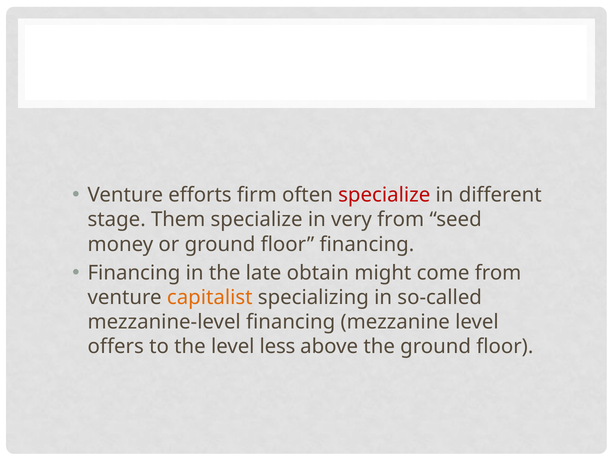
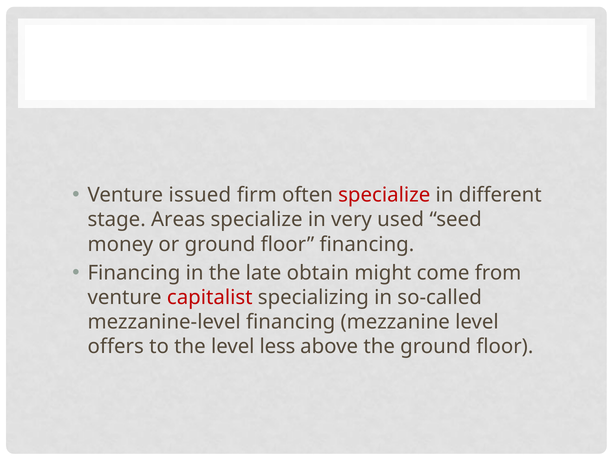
efforts: efforts -> issued (200, 195)
Them: Them -> Areas (178, 220)
very from: from -> used (401, 220)
capitalist colour: orange -> red (210, 297)
